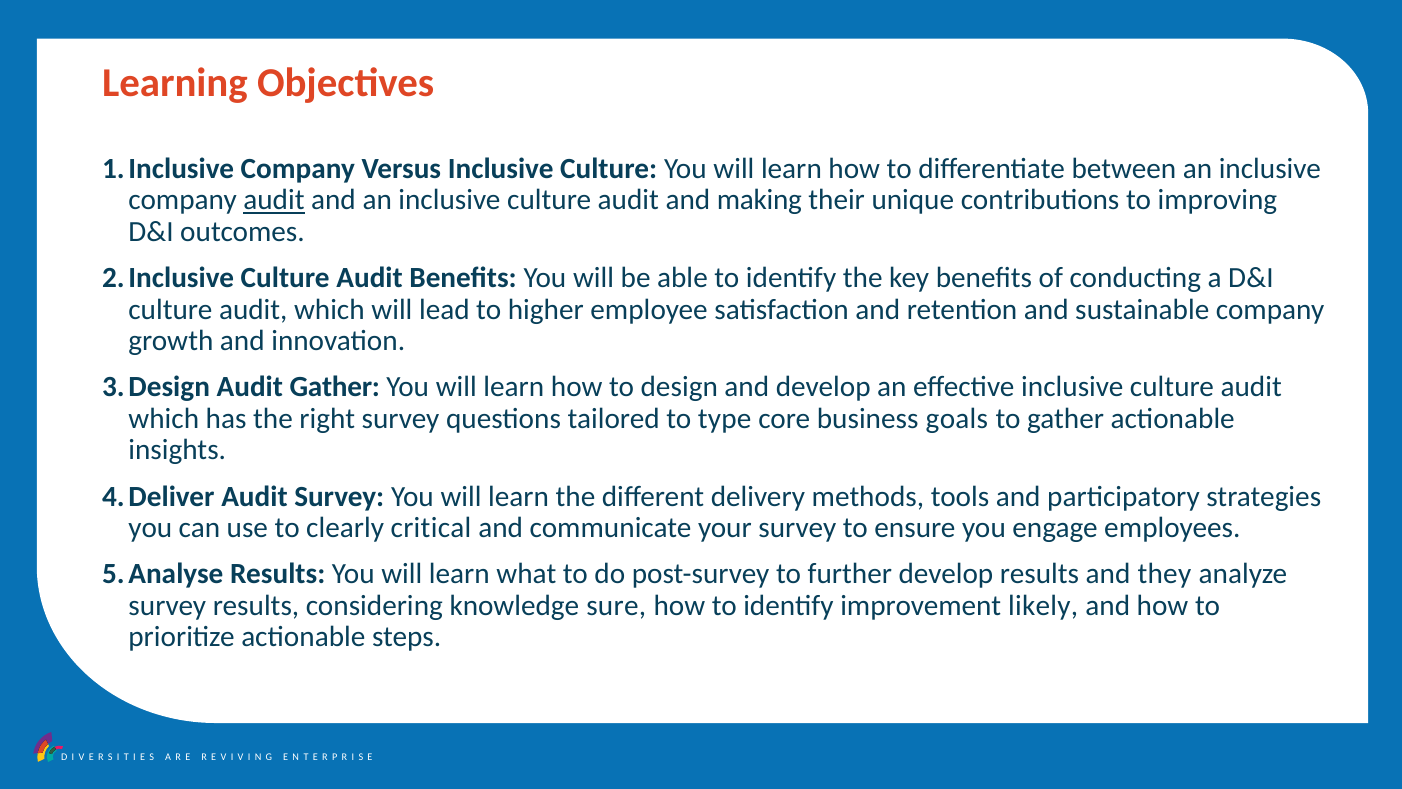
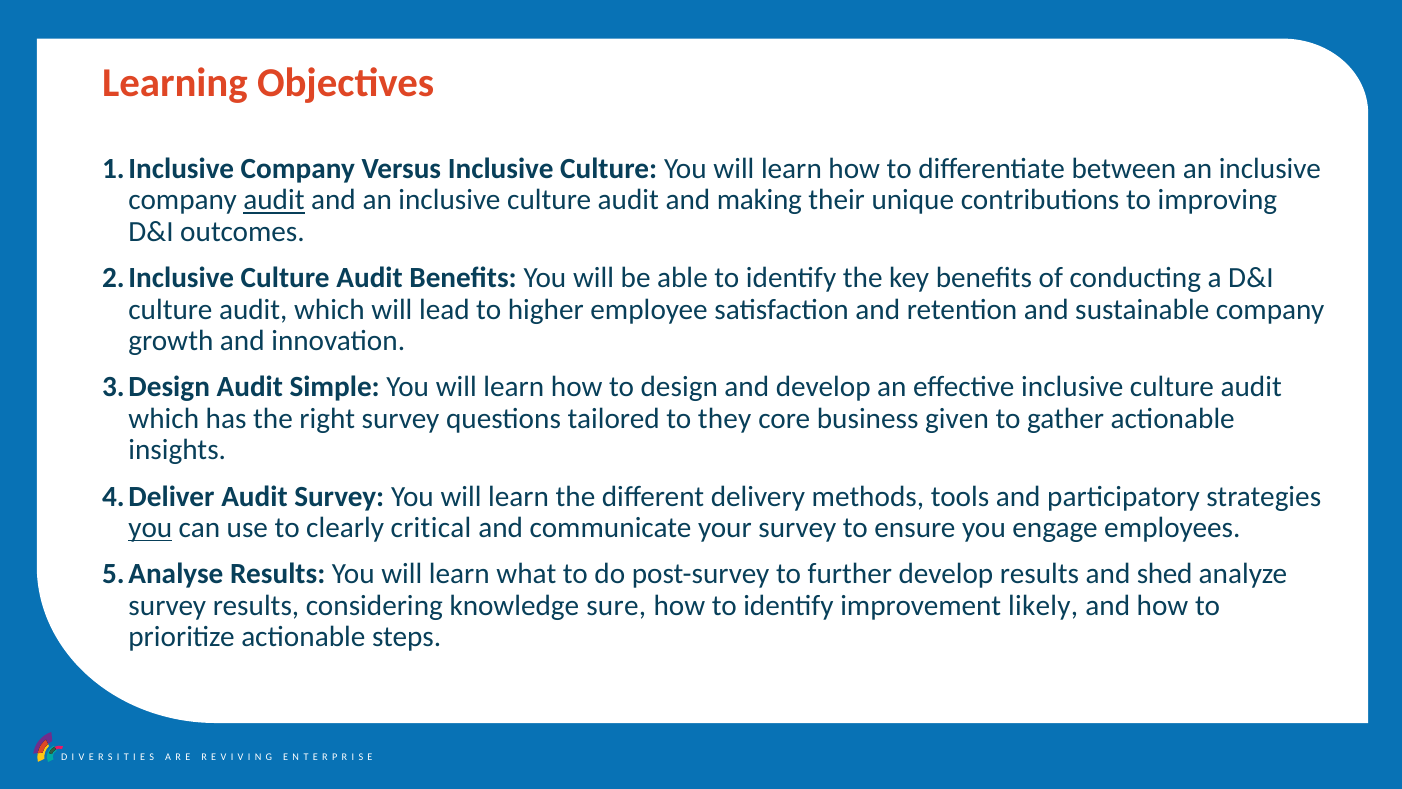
Audit Gather: Gather -> Simple (335, 387)
type: type -> they (725, 418)
goals: goals -> given (957, 418)
you underline: none -> present (150, 528)
they: they -> shed (1165, 574)
